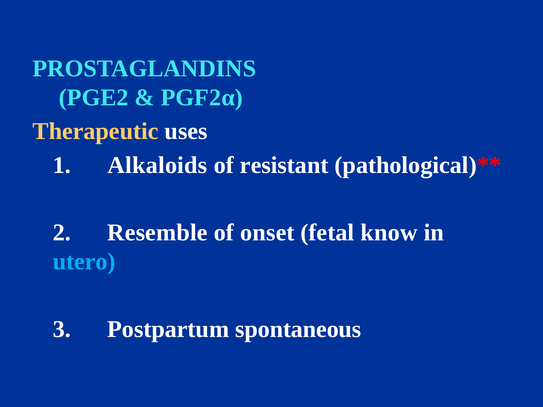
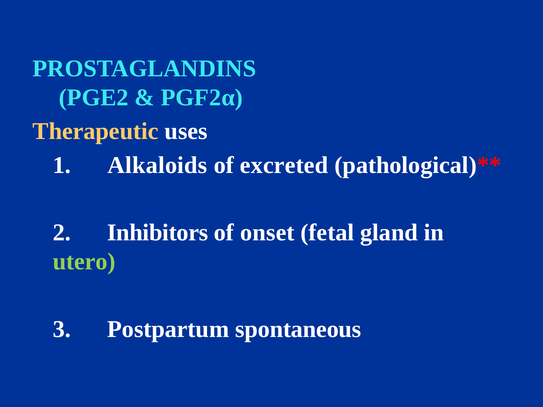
resistant: resistant -> excreted (284, 165)
Resemble: Resemble -> Inhibitors (158, 233)
know: know -> gland (389, 233)
utero colour: light blue -> light green (84, 262)
